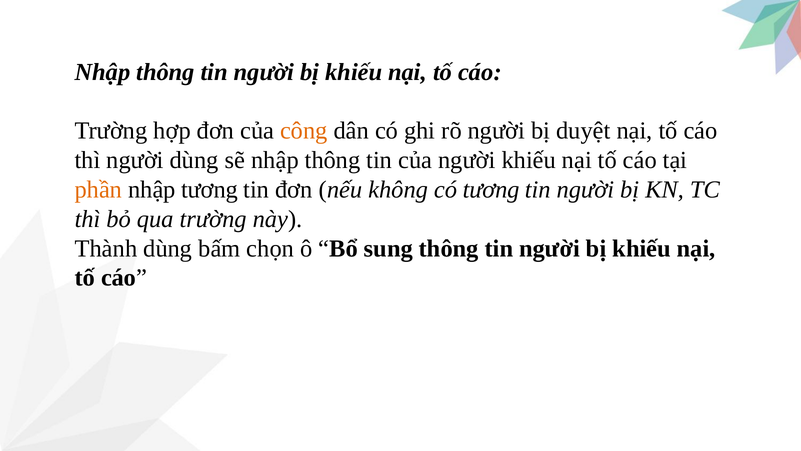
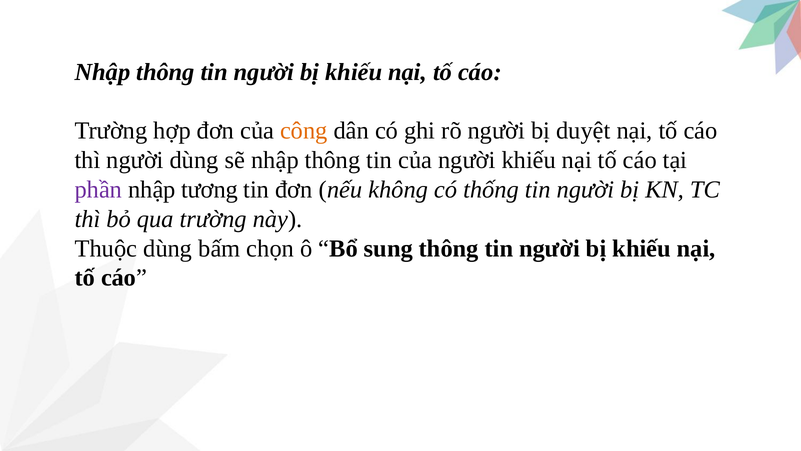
phần colour: orange -> purple (98, 189)
có tương: tương -> thống (491, 189)
Thành: Thành -> Thuộc (106, 248)
